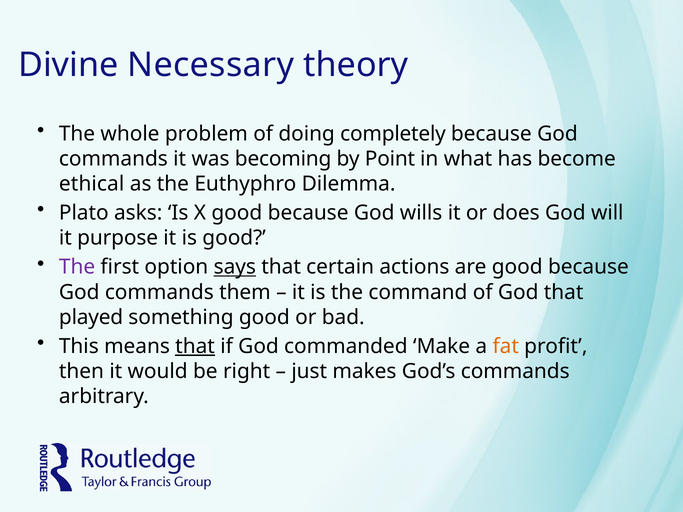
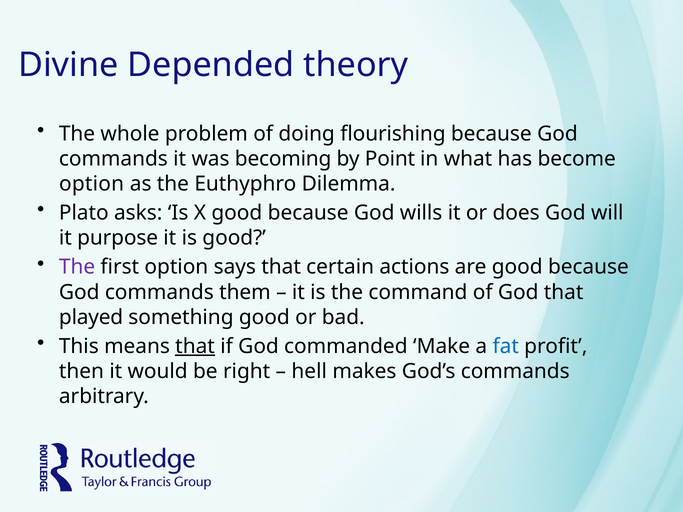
Necessary: Necessary -> Depended (211, 65)
completely: completely -> flourishing (393, 134)
ethical: ethical -> option (92, 184)
says underline: present -> none (235, 267)
fat colour: orange -> blue (506, 346)
just: just -> hell (309, 372)
